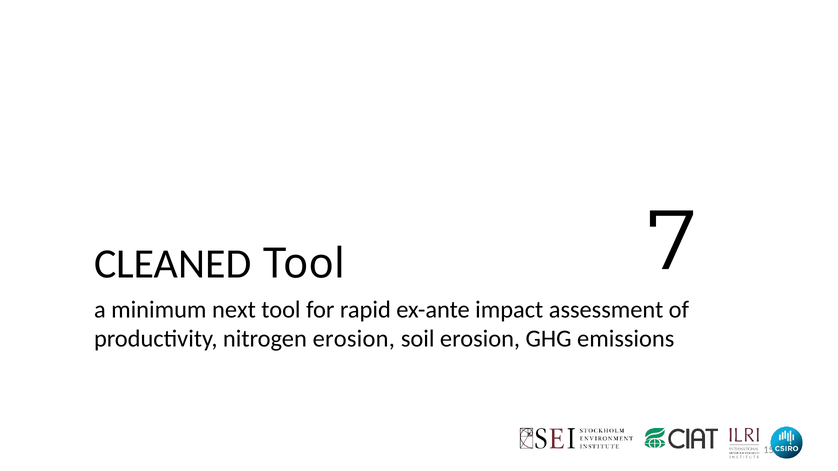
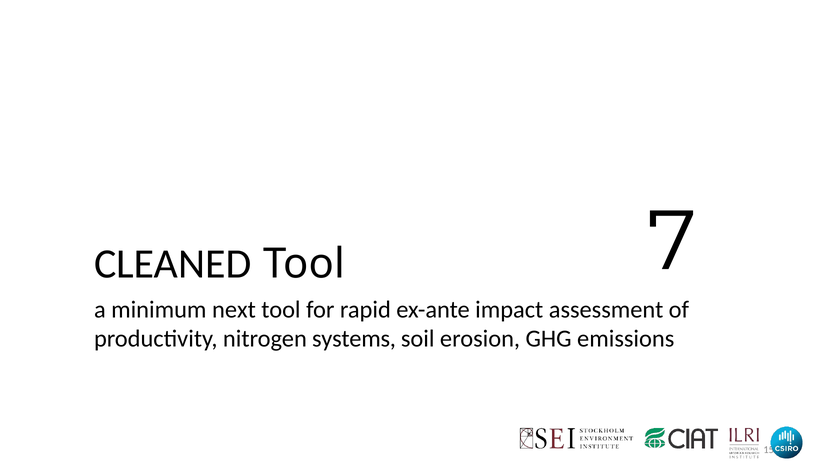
nitrogen erosion: erosion -> systems (354, 339)
